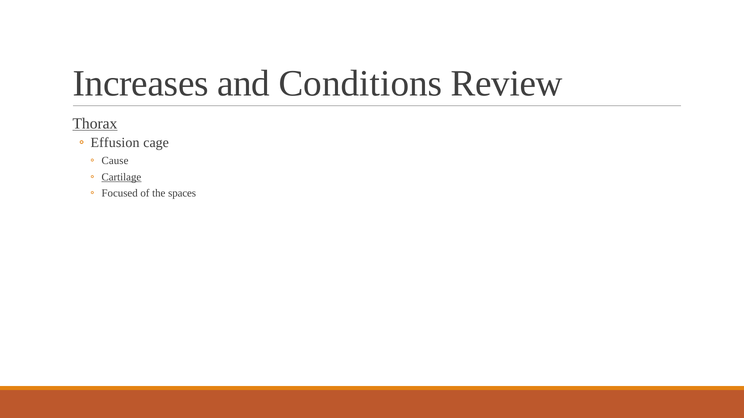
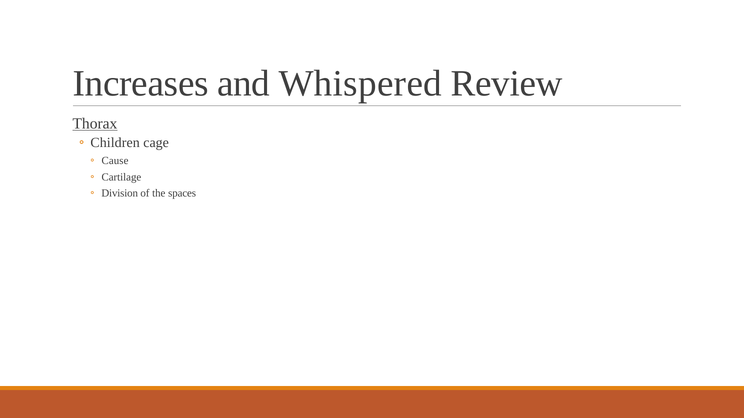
Conditions: Conditions -> Whispered (360, 83)
Effusion: Effusion -> Children (115, 143)
Cartilage underline: present -> none (121, 177)
Focused: Focused -> Division (120, 194)
